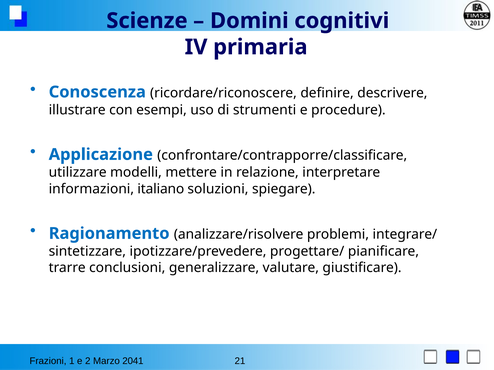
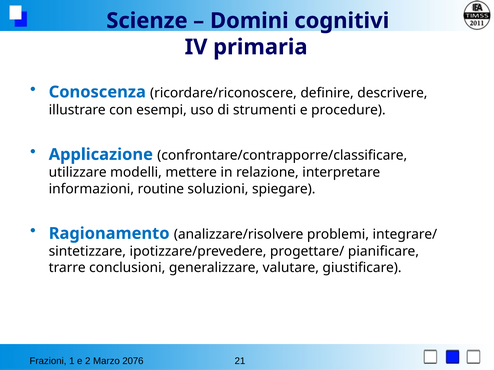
italiano: italiano -> routine (161, 189)
2041: 2041 -> 2076 (133, 361)
